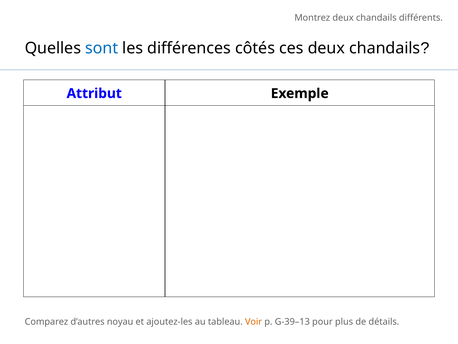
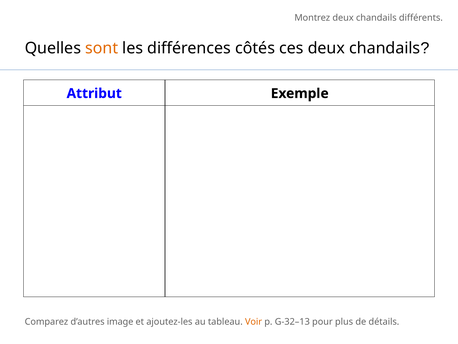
sont colour: blue -> orange (102, 48)
noyau: noyau -> image (120, 321)
G-39–13: G-39–13 -> G-32–13 (292, 321)
